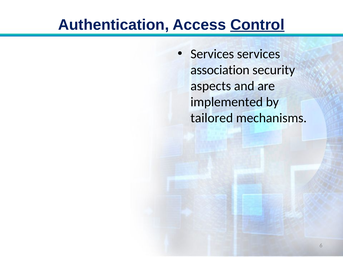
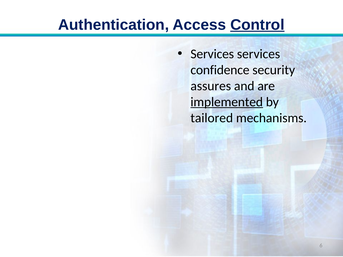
association: association -> confidence (220, 70)
aspects: aspects -> assures (211, 86)
implemented underline: none -> present (227, 102)
